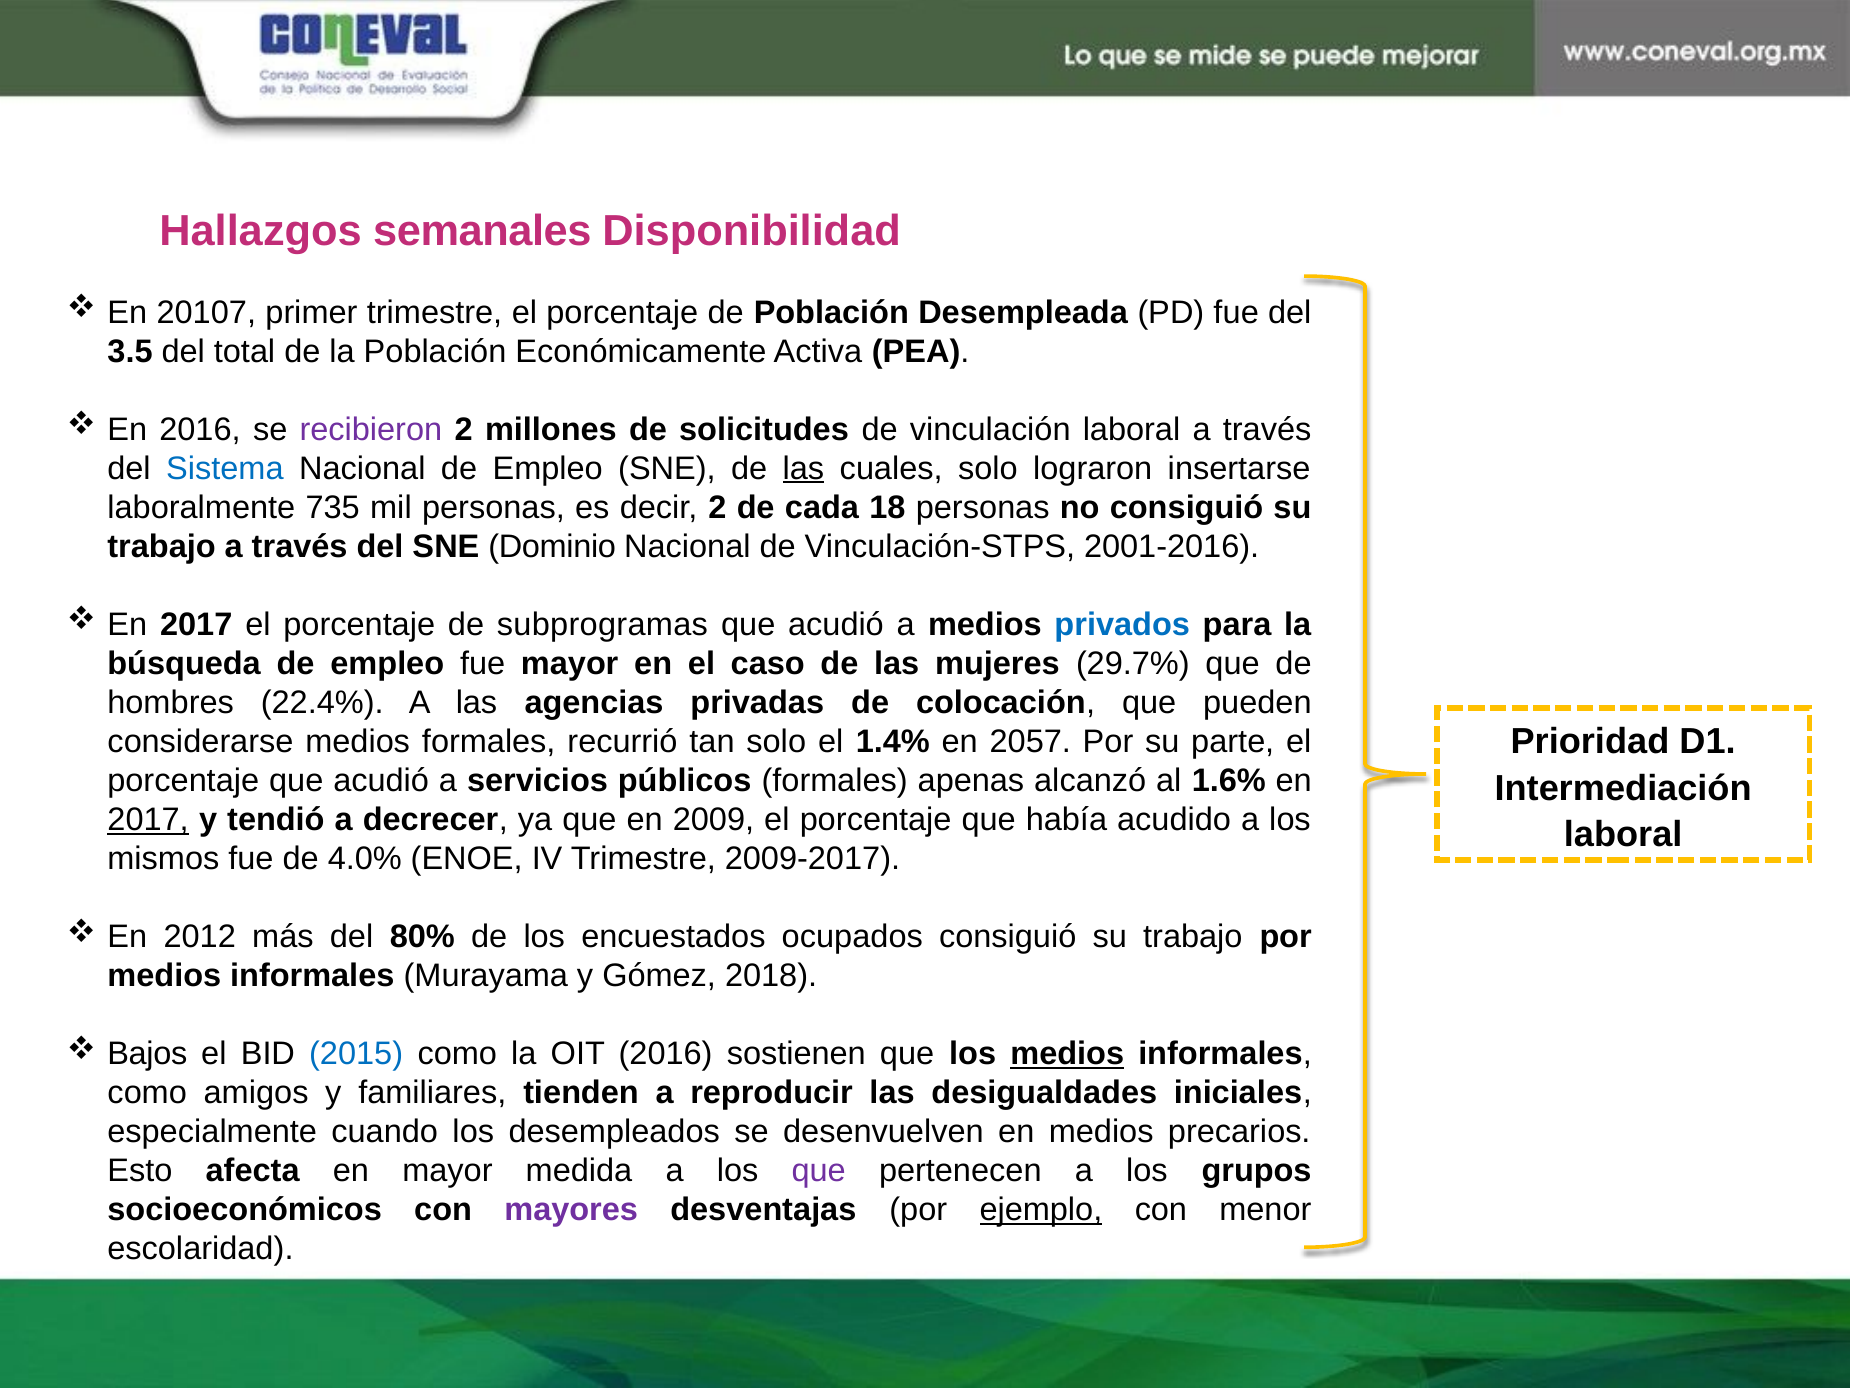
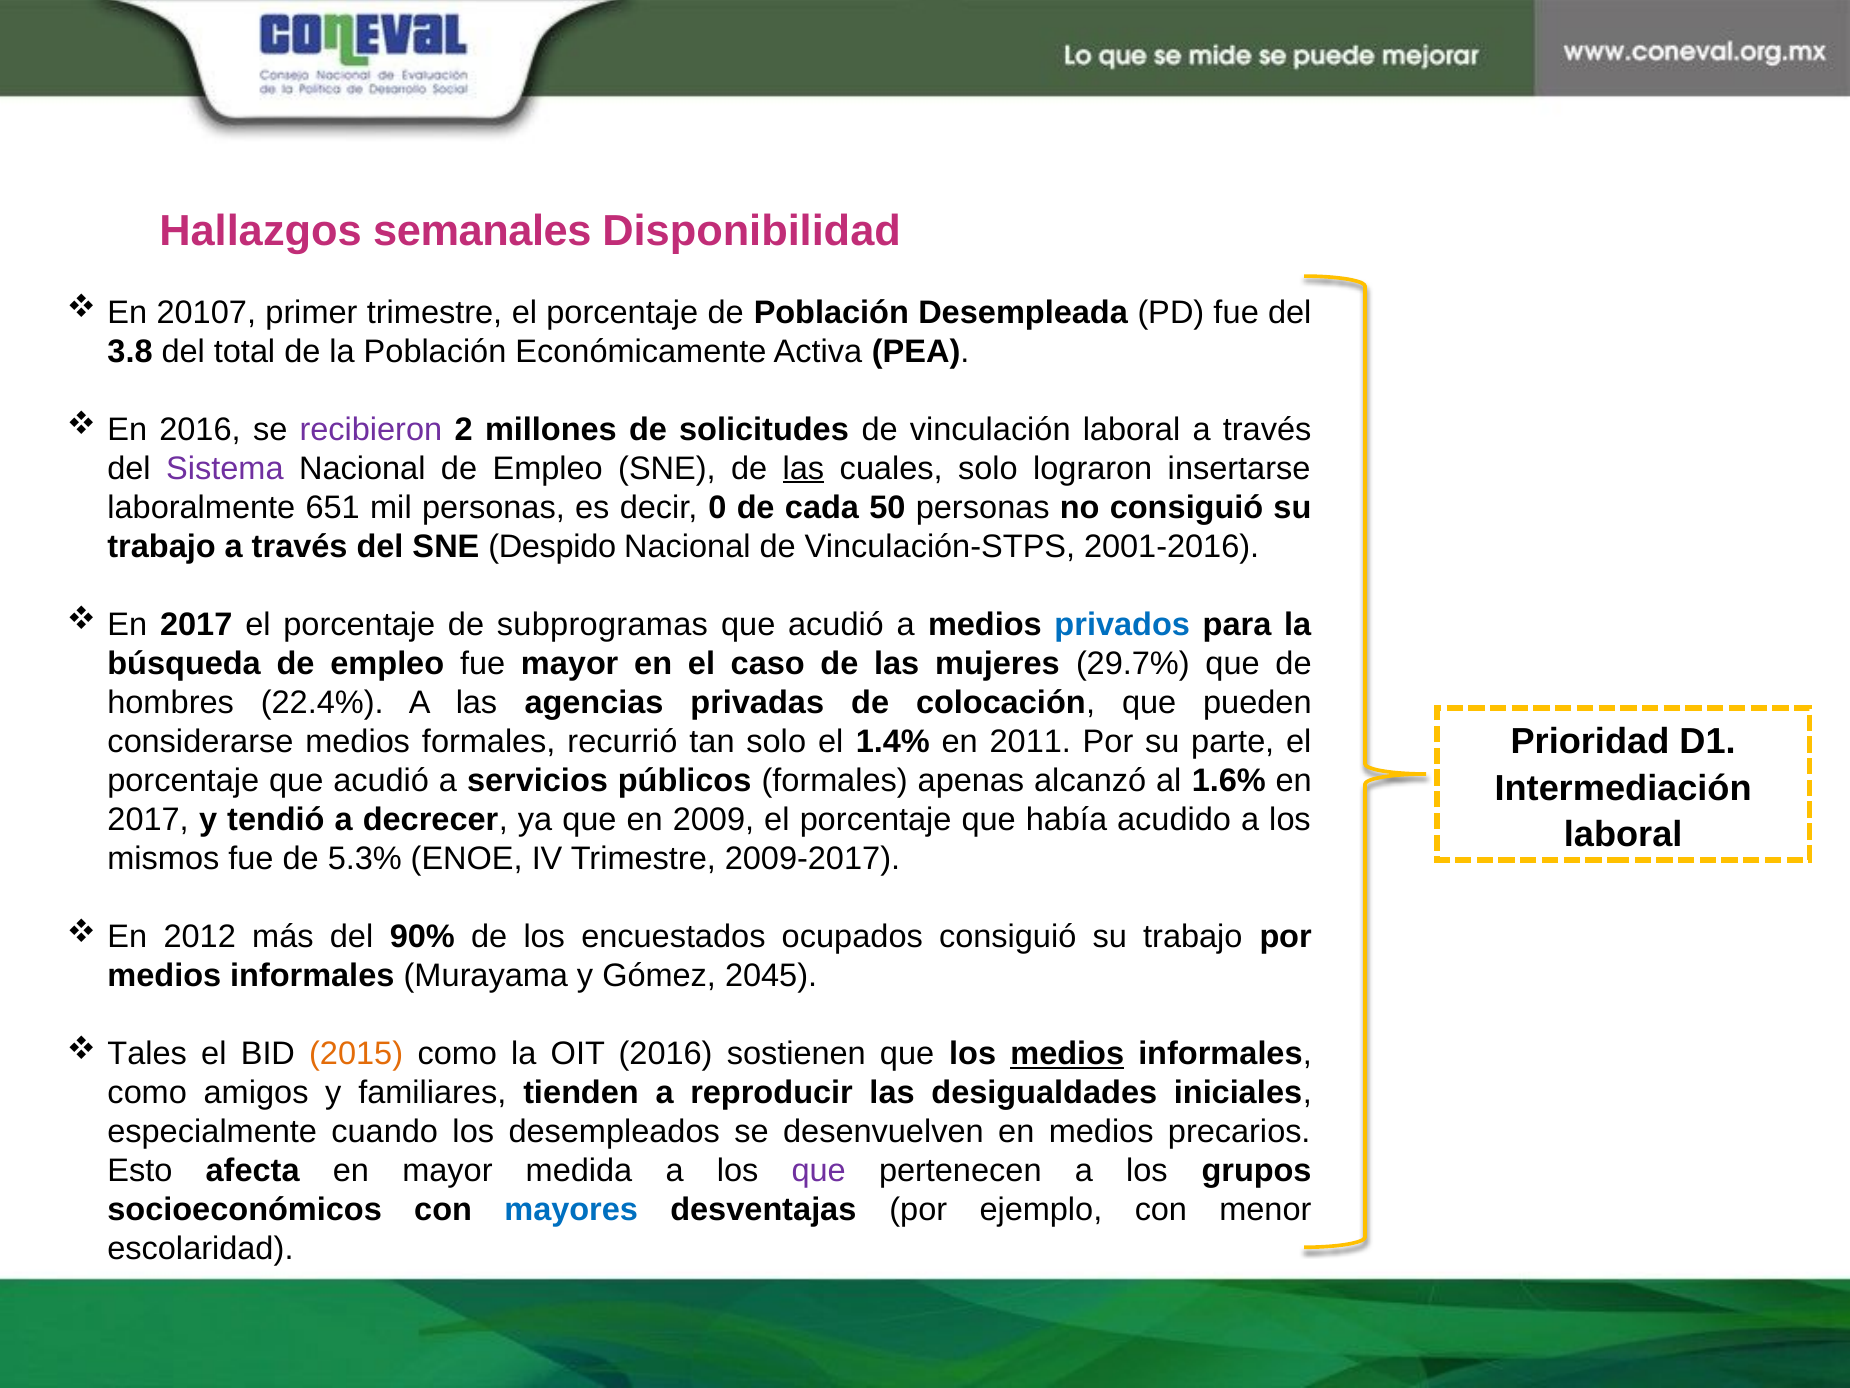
3.5: 3.5 -> 3.8 (130, 351)
Sistema colour: blue -> purple (225, 468)
735: 735 -> 651 (333, 507)
decir 2: 2 -> 0 (717, 507)
18: 18 -> 50 (887, 507)
Dominio: Dominio -> Despido (552, 546)
2057: 2057 -> 2011 (1030, 741)
2017 underline: present -> none (148, 819)
4.0%: 4.0% -> 5.3% (365, 858)
80%: 80% -> 90% (422, 937)
2018: 2018 -> 2045 (771, 976)
Bajos: Bajos -> Tales (147, 1054)
2015 colour: blue -> orange (356, 1054)
mayores colour: purple -> blue (571, 1210)
ejemplo underline: present -> none (1041, 1210)
